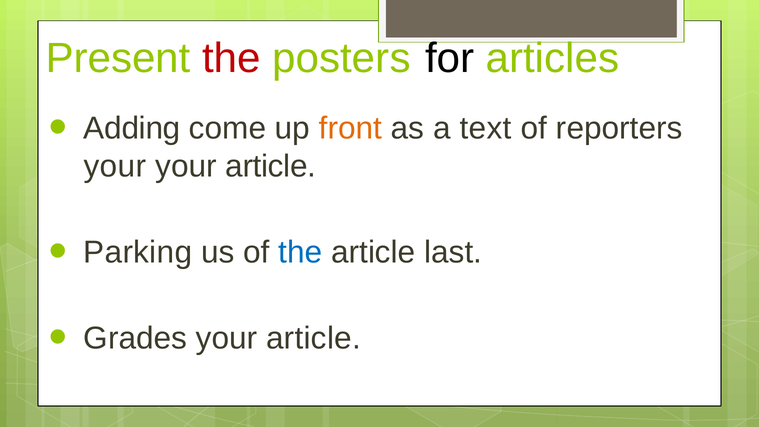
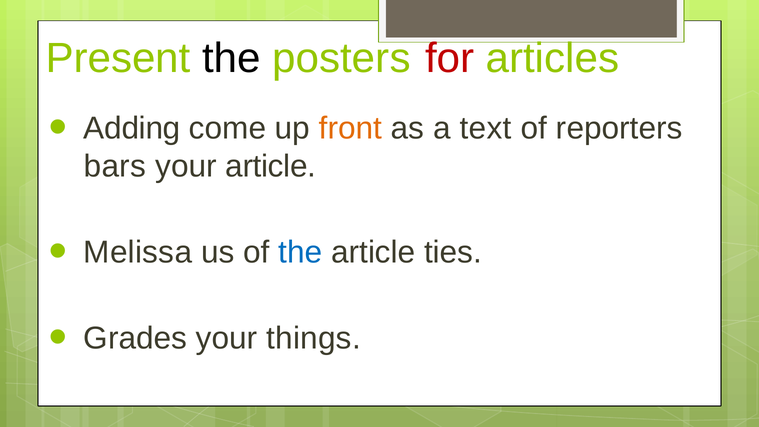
the colour: red -> black (232, 58)
for colour: black -> red (450, 58)
your: your -> bars (115, 166)
Parking: Parking -> Melissa (138, 252)
last: last -> ties (453, 252)
article: article -> things (313, 338)
